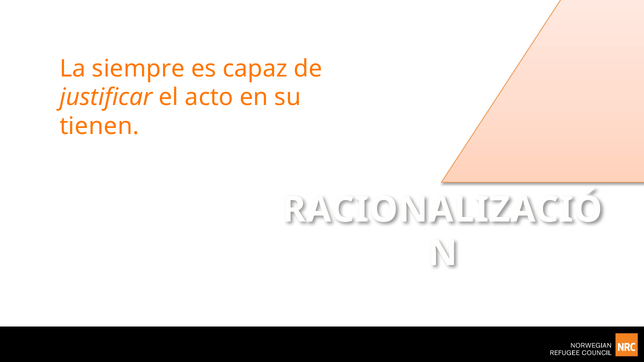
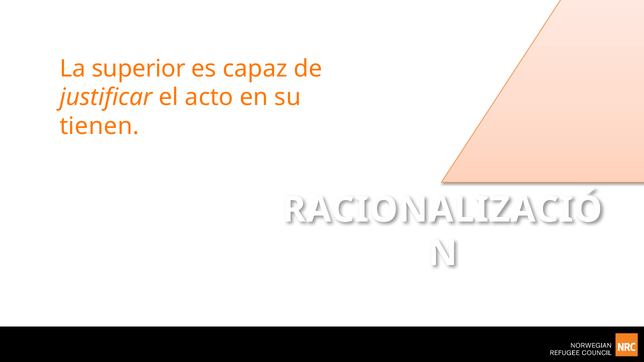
siempre: siempre -> superior (139, 69)
